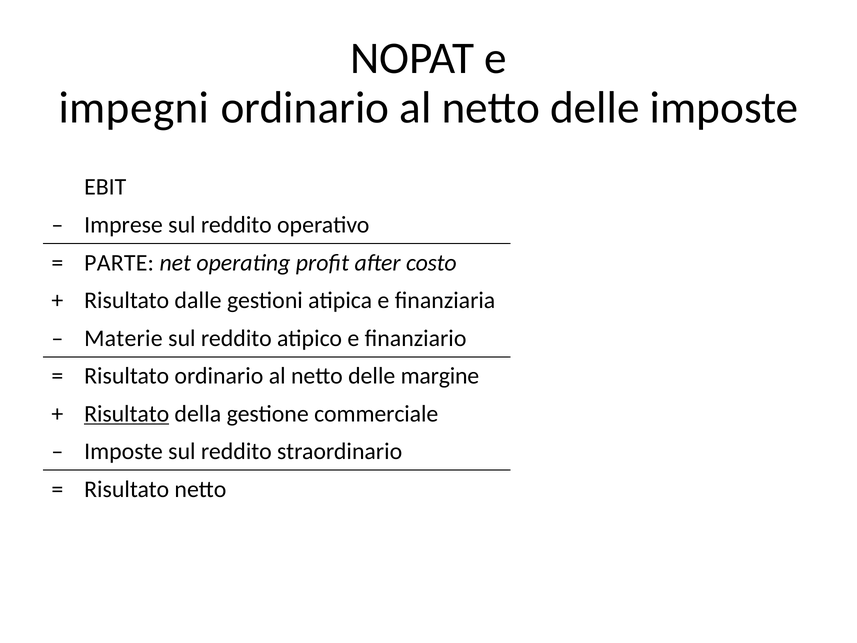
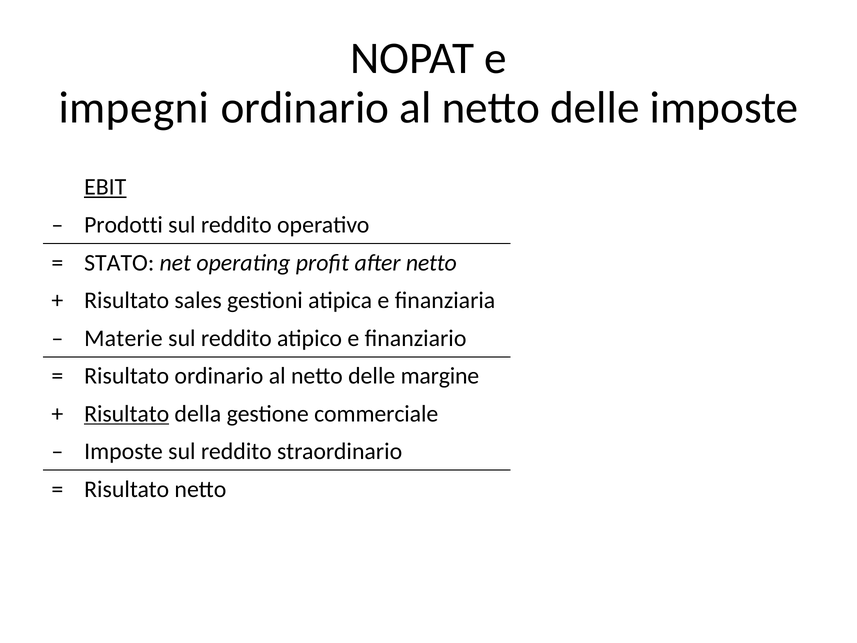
EBIT underline: none -> present (105, 187)
Imprese: Imprese -> Prodotti (124, 225)
PARTE: PARTE -> STATO (119, 263)
after costo: costo -> netto (431, 263)
dalle: dalle -> sales (198, 300)
